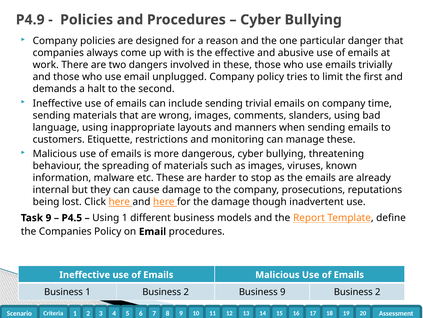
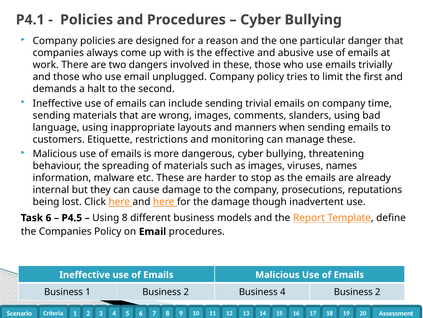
P4.9: P4.9 -> P4.1 (30, 20)
known: known -> names (341, 165)
Task 9: 9 -> 6 (48, 217)
Using 1: 1 -> 8 (125, 217)
Business 9: 9 -> 4 (283, 291)
